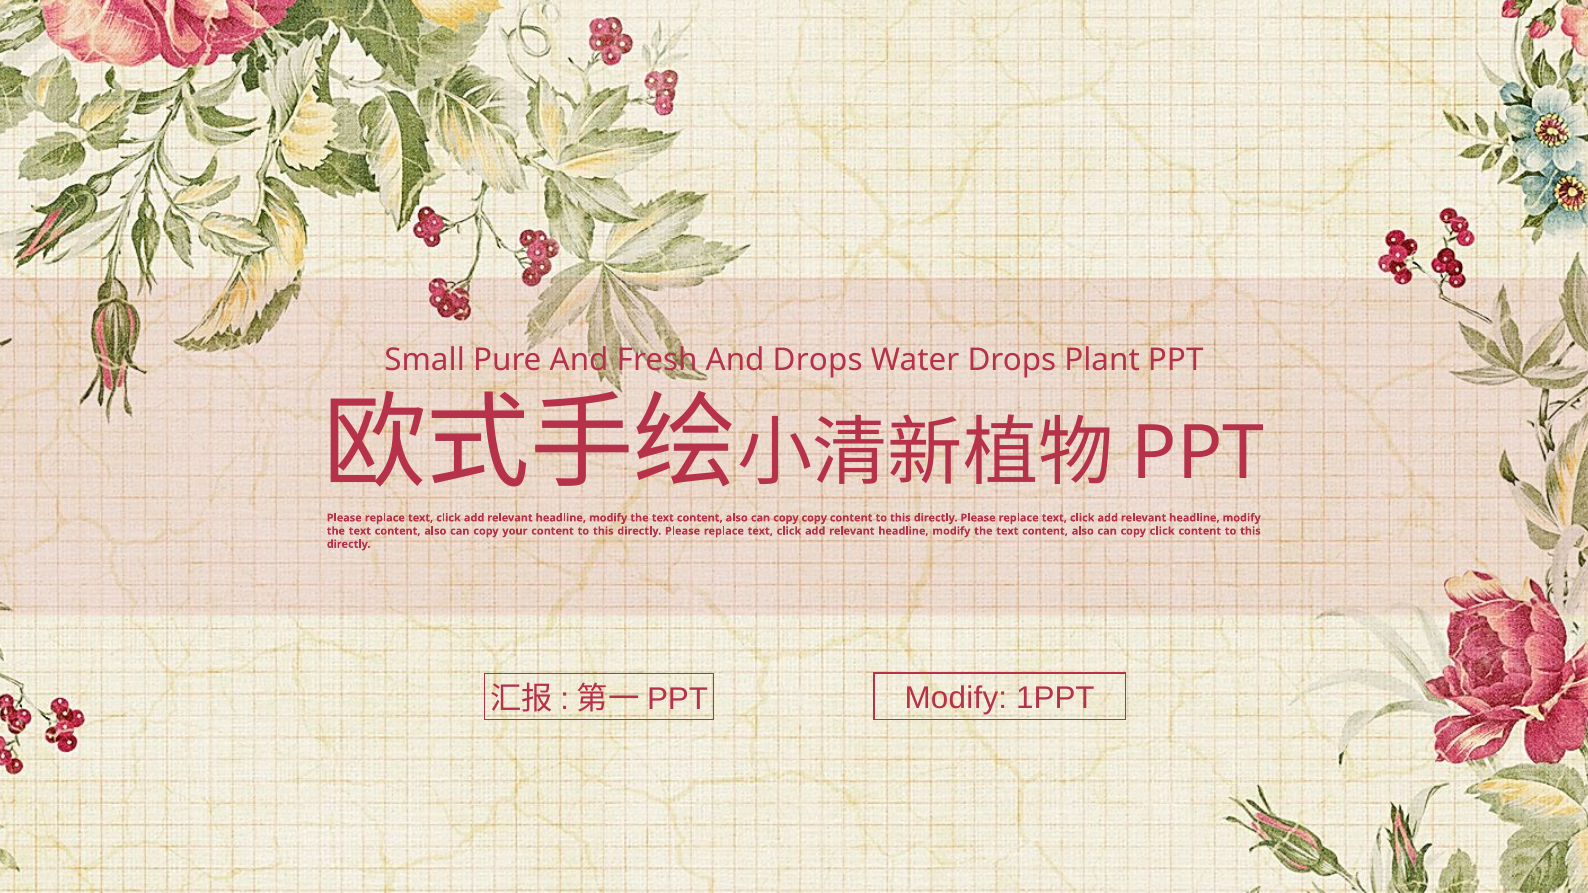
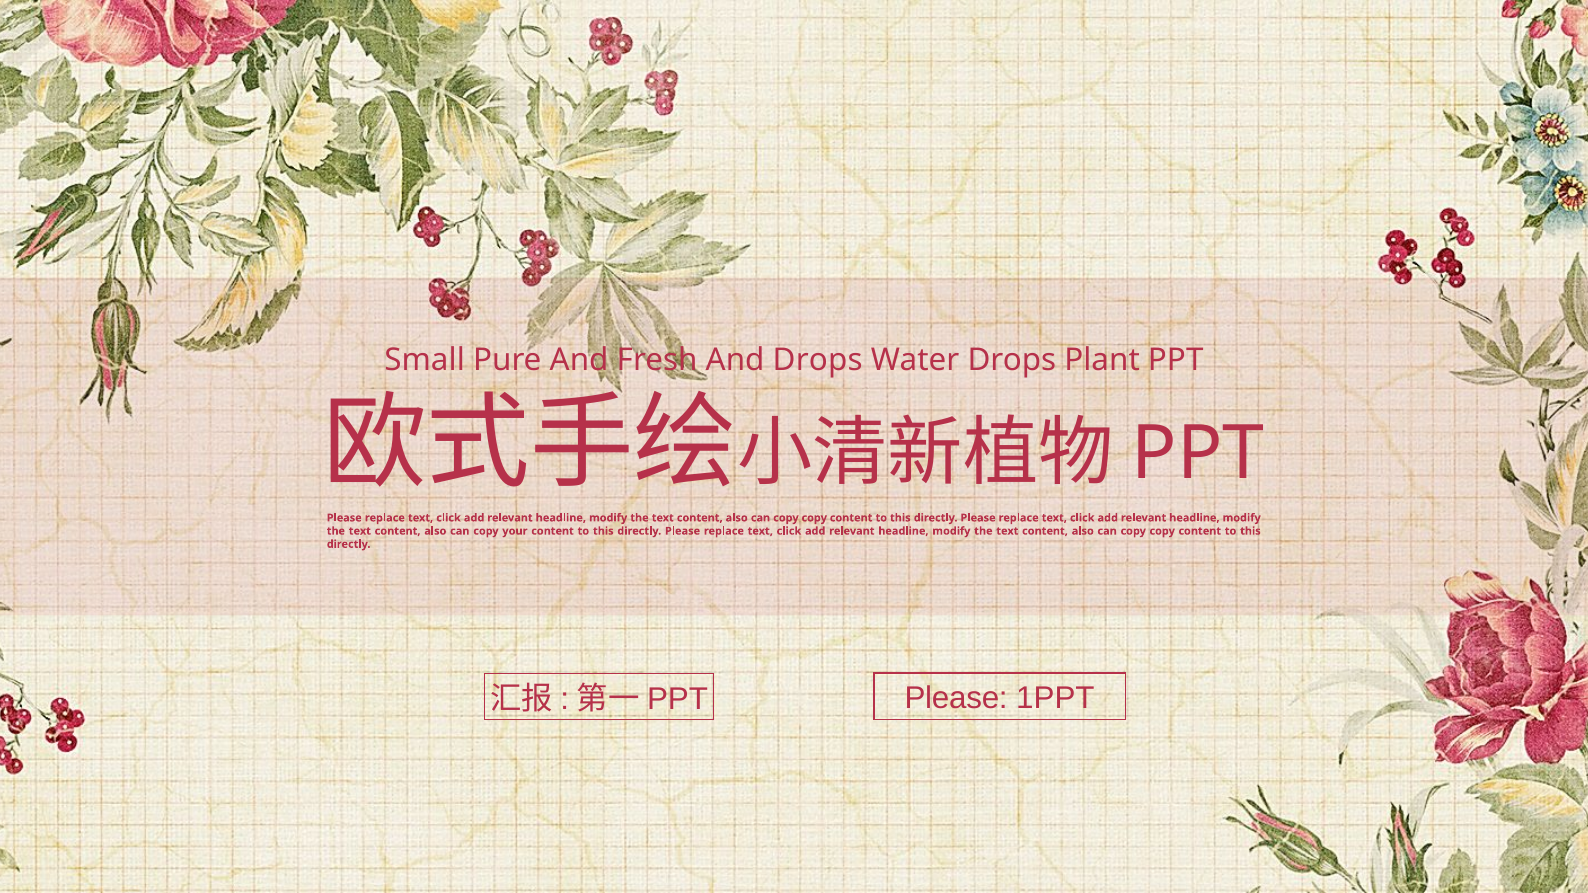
click: click -> copy (1162, 531)
Modify: Modify -> Please (956, 699)
